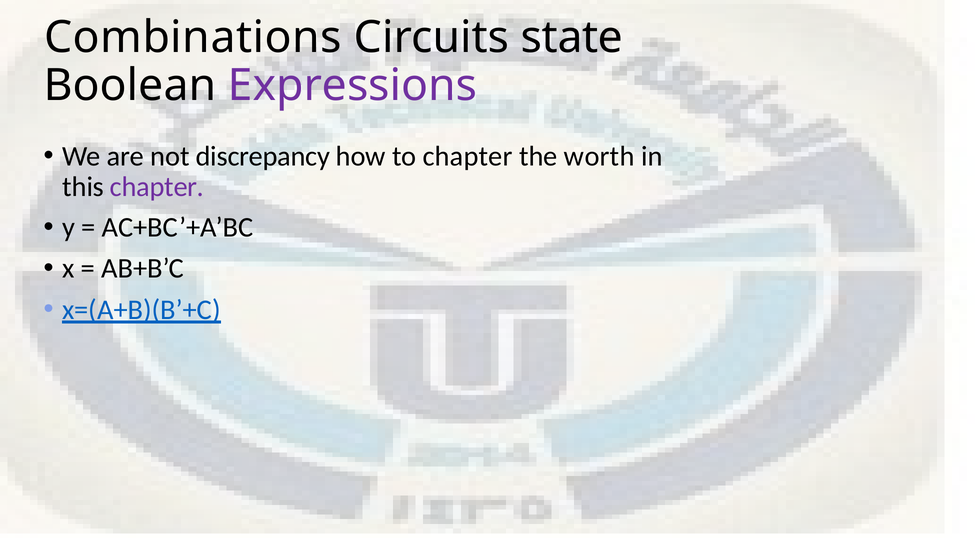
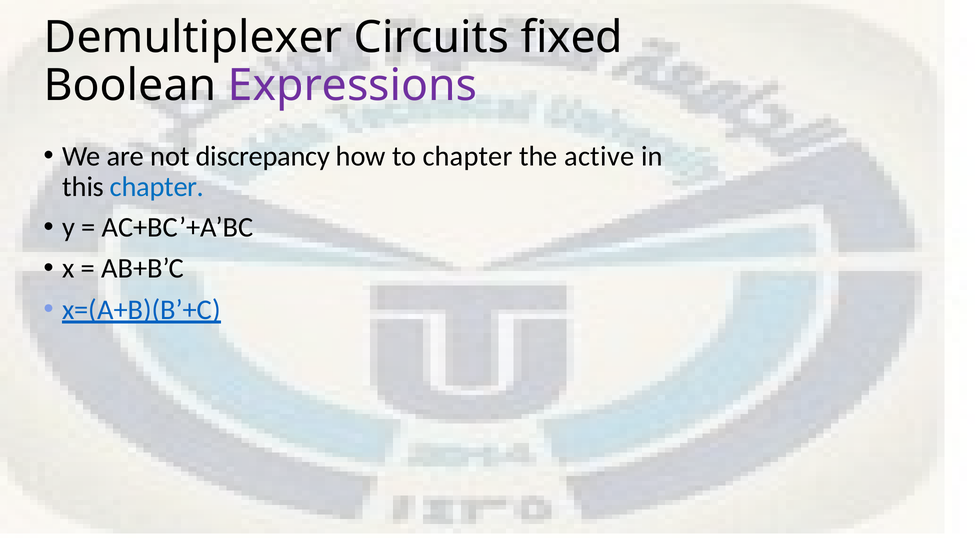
Combinations: Combinations -> Demultiplexer (193, 37)
state: state -> fixed (572, 37)
worth: worth -> active (599, 156)
chapter colour: purple -> blue (157, 187)
